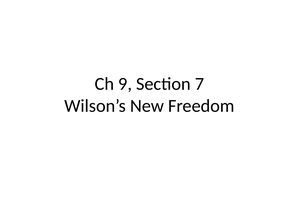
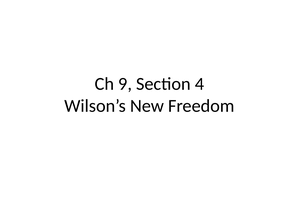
7: 7 -> 4 (199, 84)
